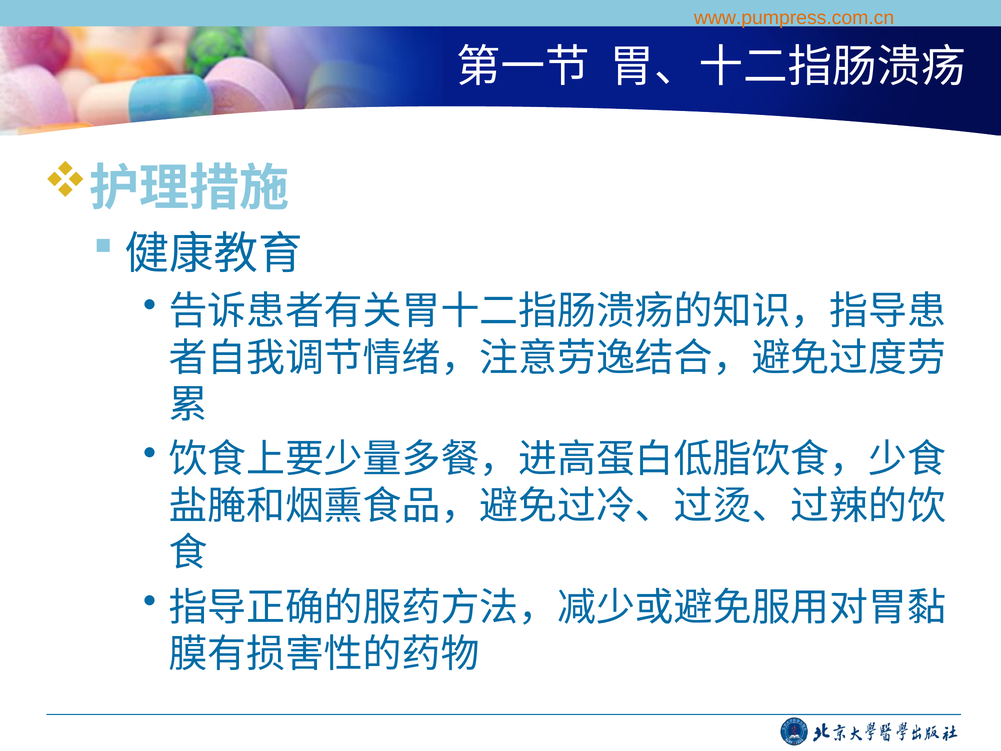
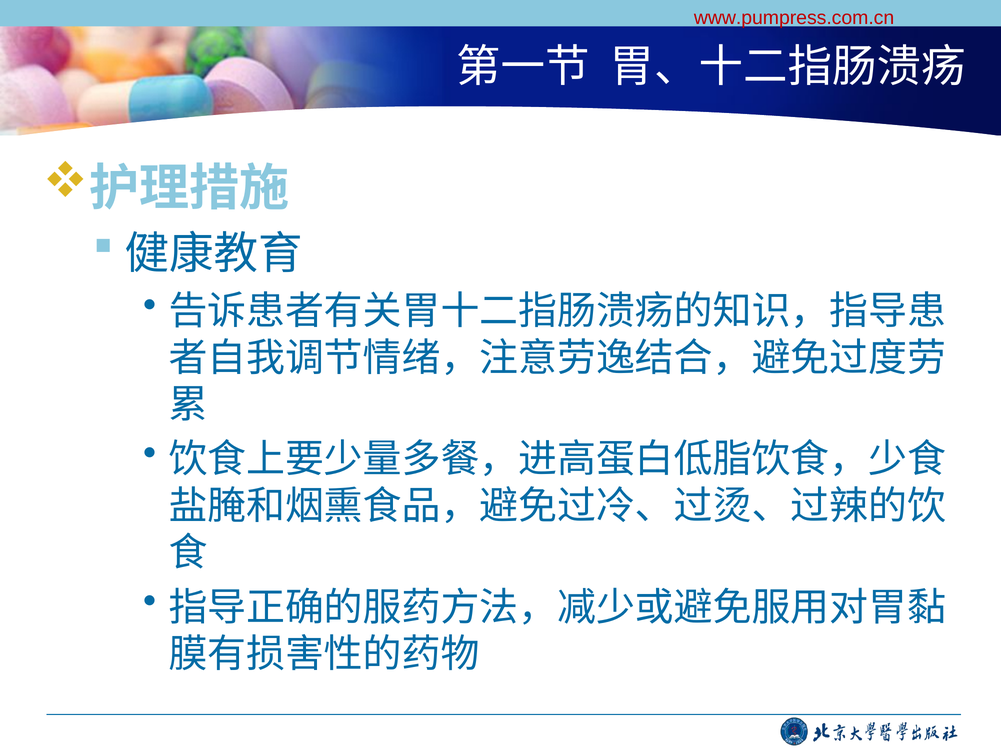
www.pumpress.com.cn colour: orange -> red (794, 18)
